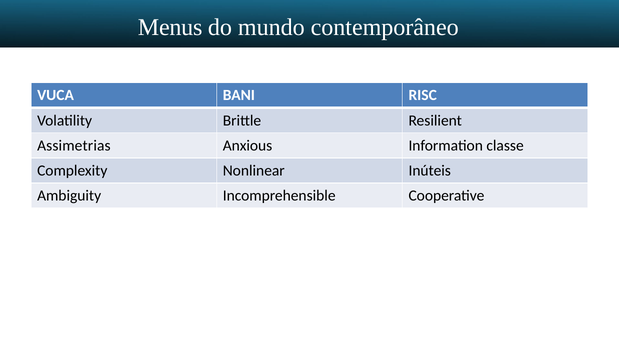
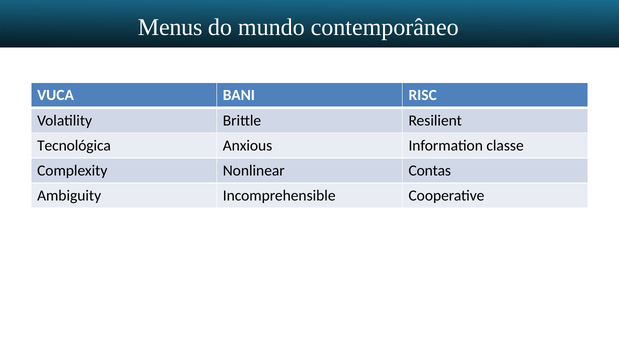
Assimetrias: Assimetrias -> Tecnológica (74, 146)
Inúteis: Inúteis -> Contas (430, 171)
